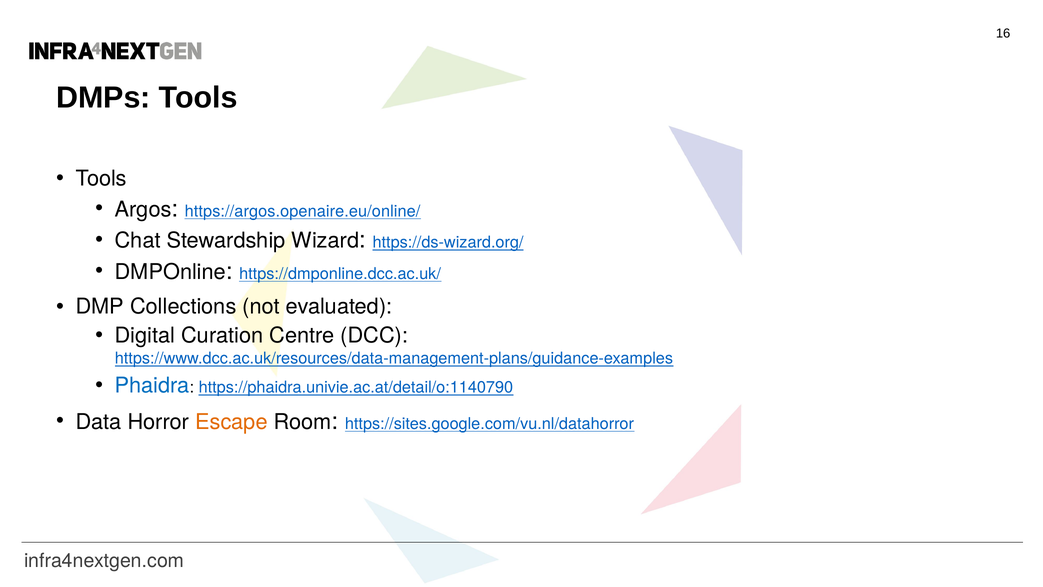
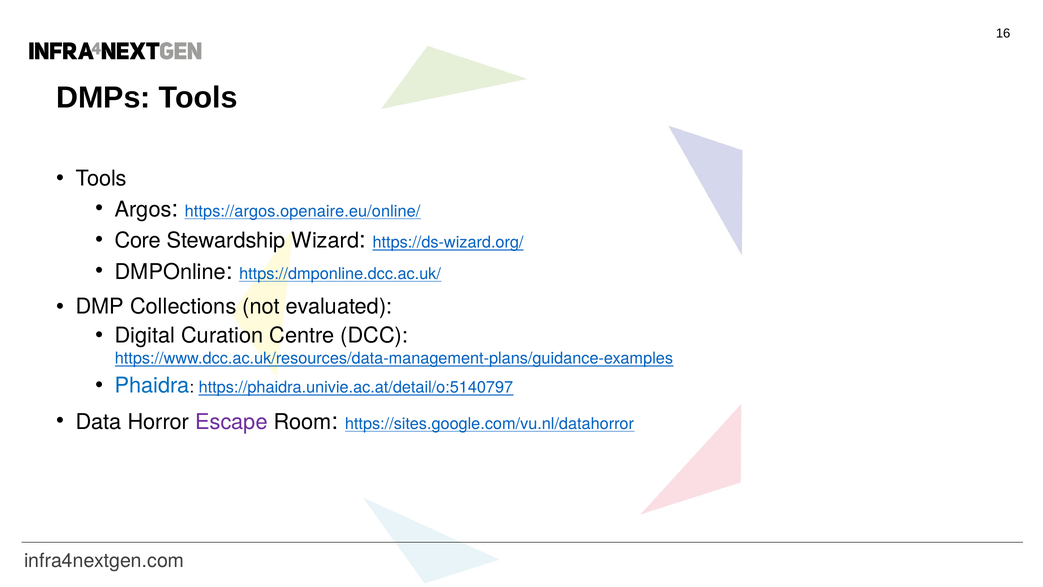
Chat: Chat -> Core (138, 241)
https://phaidra.univie.ac.at/detail/o:1140790: https://phaidra.univie.ac.at/detail/o:1140790 -> https://phaidra.univie.ac.at/detail/o:5140797 (356, 387)
Escape colour: orange -> purple (231, 422)
